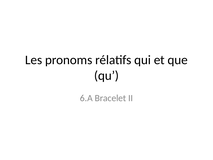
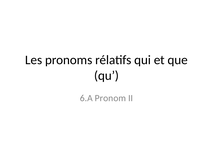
Bracelet: Bracelet -> Pronom (110, 98)
